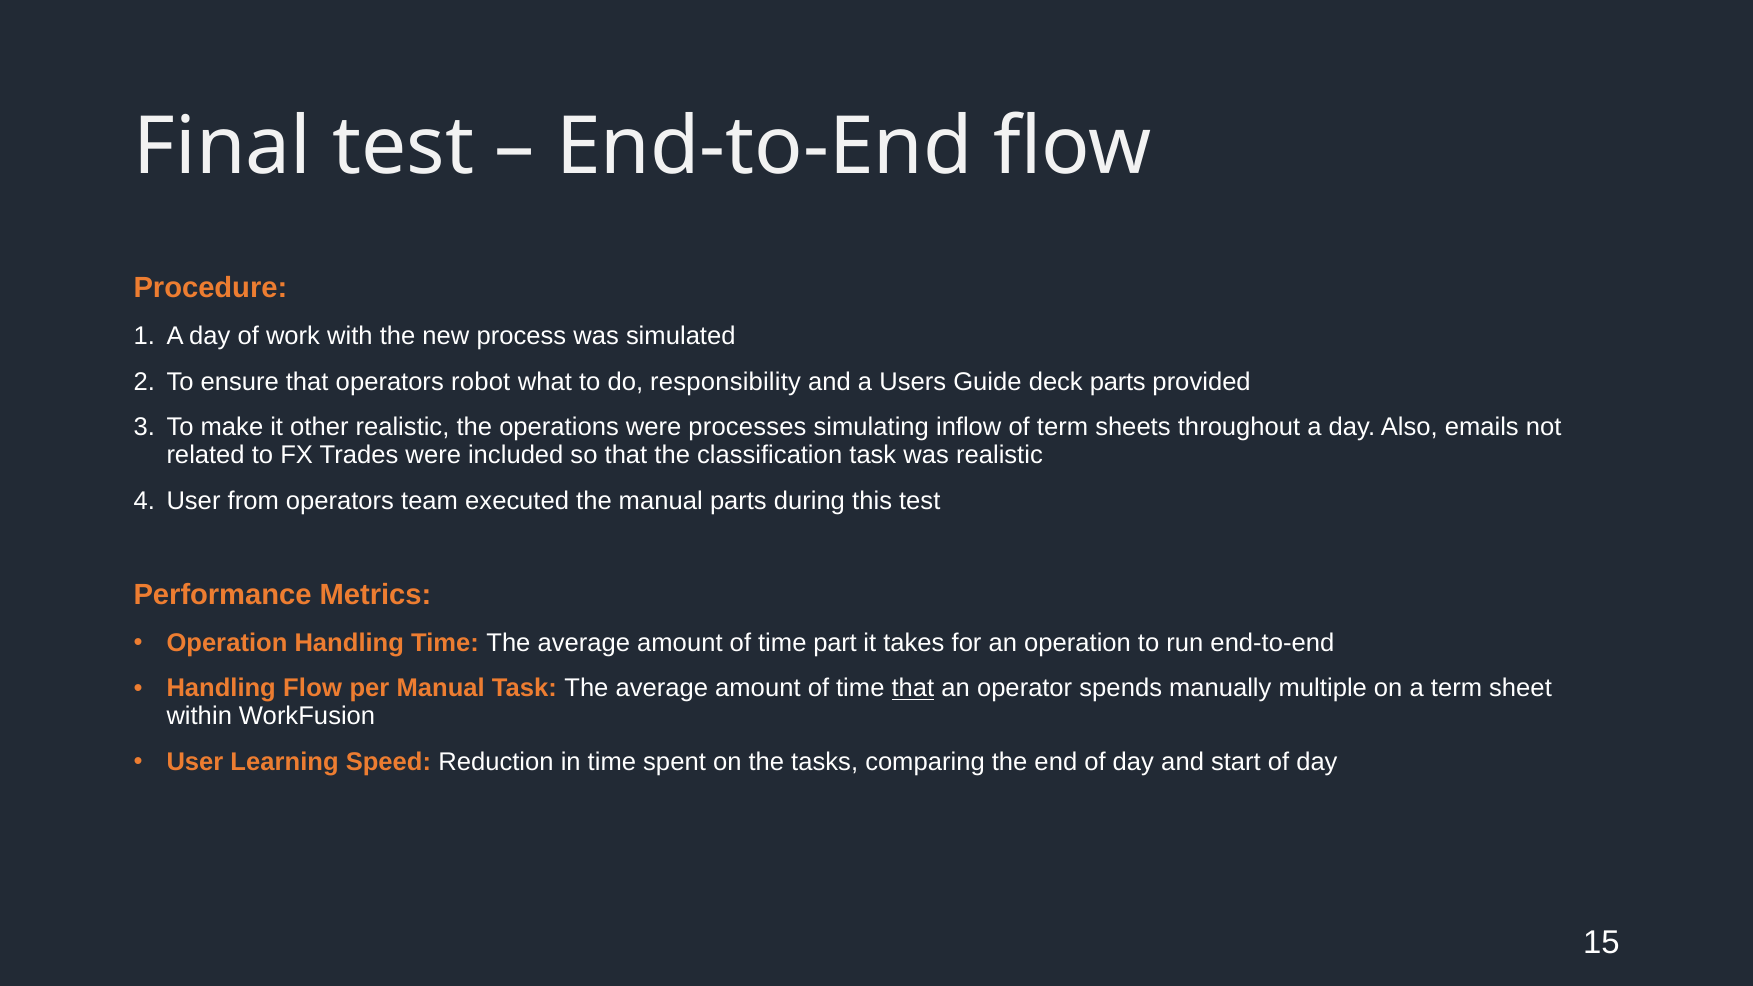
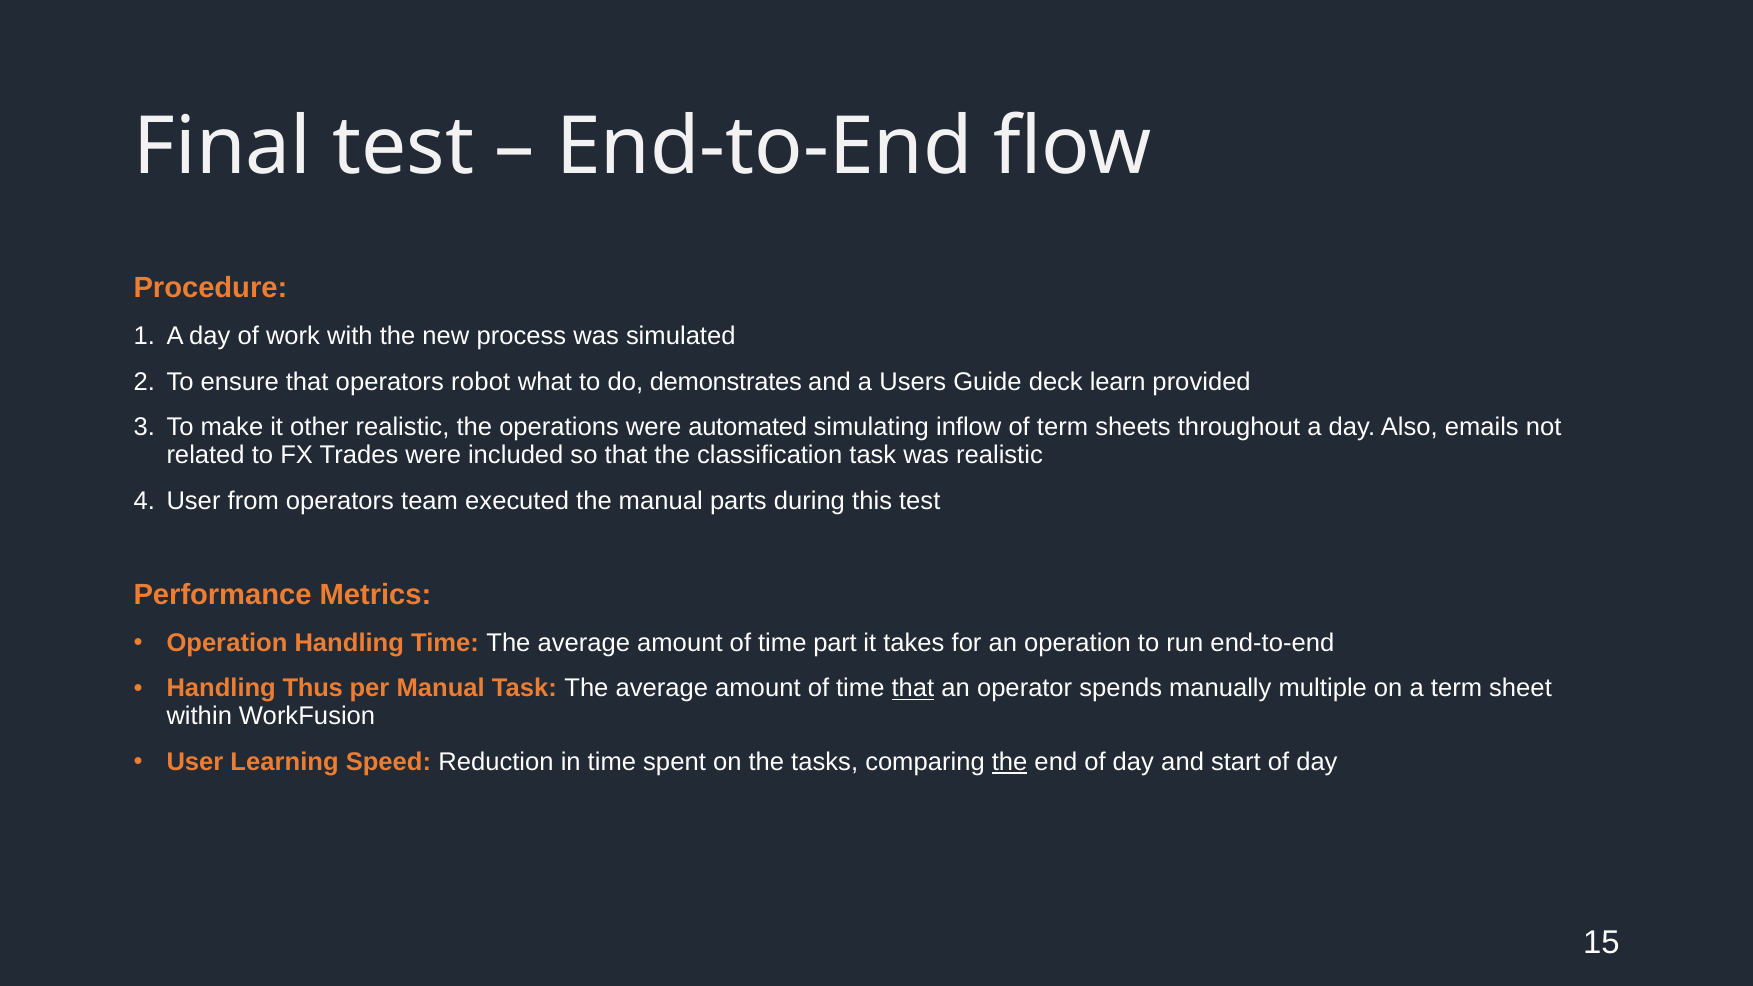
responsibility: responsibility -> demonstrates (726, 382)
deck parts: parts -> learn (1118, 382)
processes: processes -> automated (748, 428)
Handling Flow: Flow -> Thus (313, 689)
the underline: none -> present (1010, 762)
